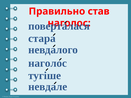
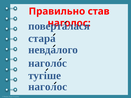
невдале: невдале -> наголос (48, 87)
